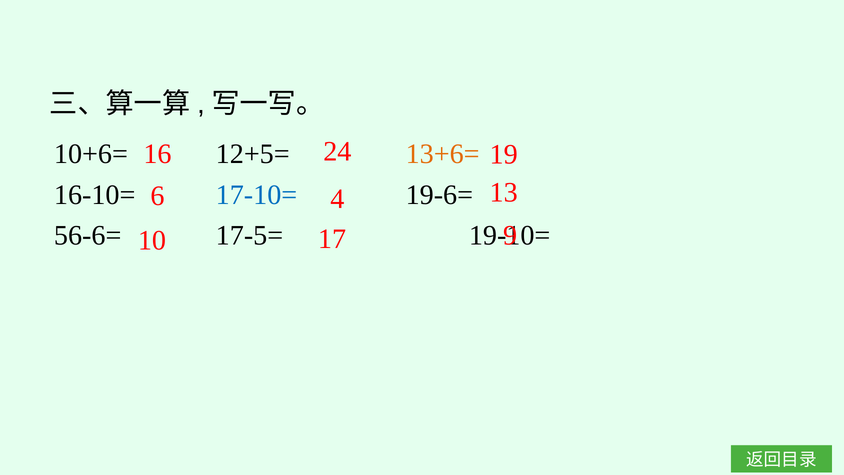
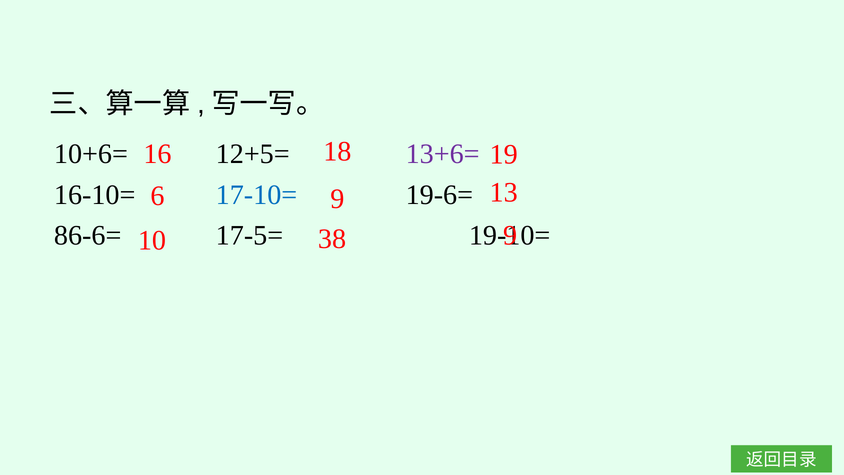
24: 24 -> 18 (337, 151)
13+6= colour: orange -> purple (443, 154)
6 4: 4 -> 9 (337, 199)
56-6=: 56-6= -> 86-6= (88, 235)
17: 17 -> 38 (332, 239)
